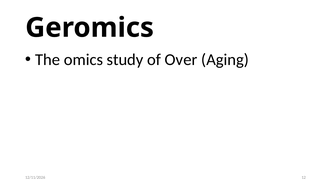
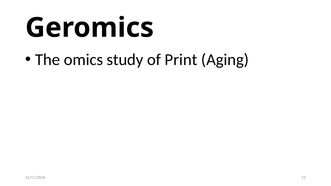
Over: Over -> Print (181, 60)
